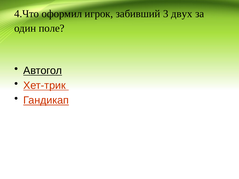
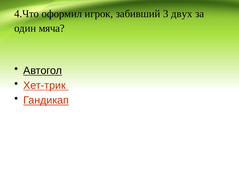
поле: поле -> мяча (52, 28)
